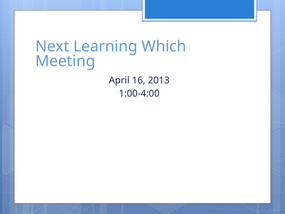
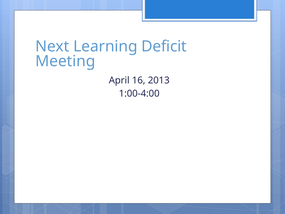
Which: Which -> Deficit (164, 46)
